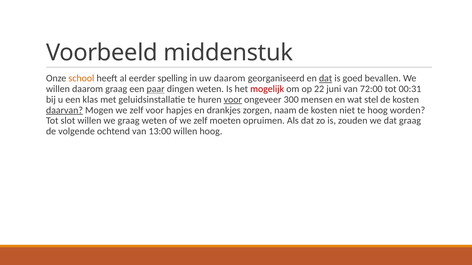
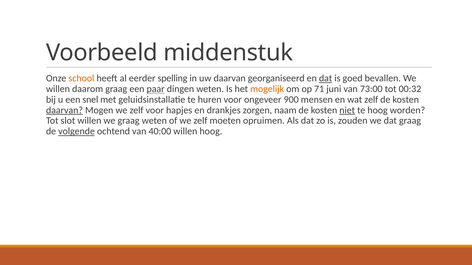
uw daarom: daarom -> daarvan (230, 78)
mogelijk colour: red -> orange (267, 89)
22: 22 -> 71 (319, 89)
72:00: 72:00 -> 73:00 (371, 89)
00:31: 00:31 -> 00:32 (410, 89)
klas: klas -> snel (90, 100)
voor underline: present -> none (233, 100)
300: 300 -> 900 (291, 100)
wat stel: stel -> zelf (371, 100)
niet underline: none -> present (347, 110)
volgende underline: none -> present (77, 132)
13:00: 13:00 -> 40:00 (160, 132)
